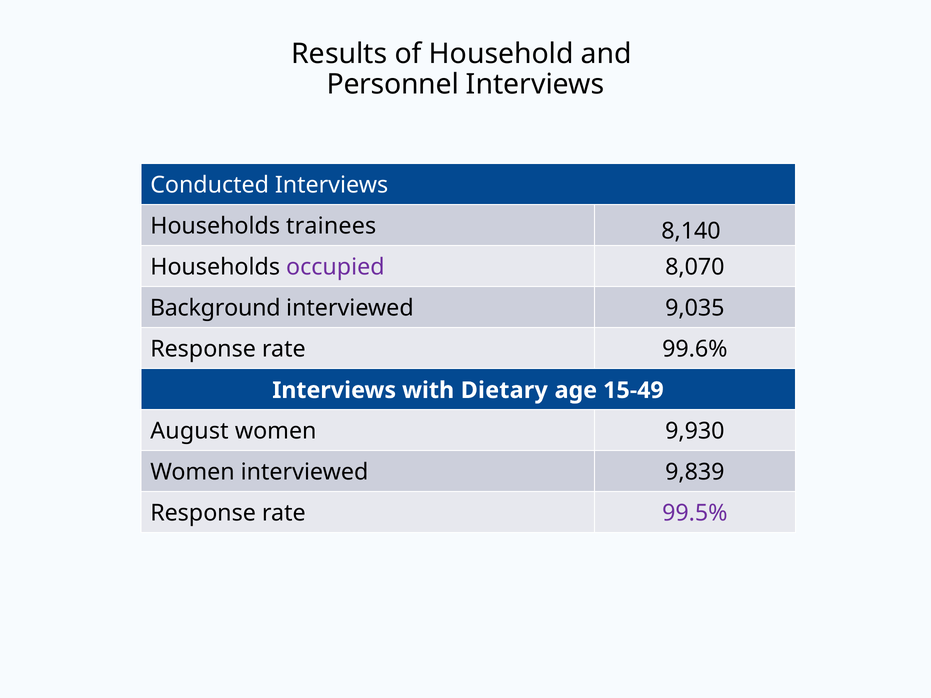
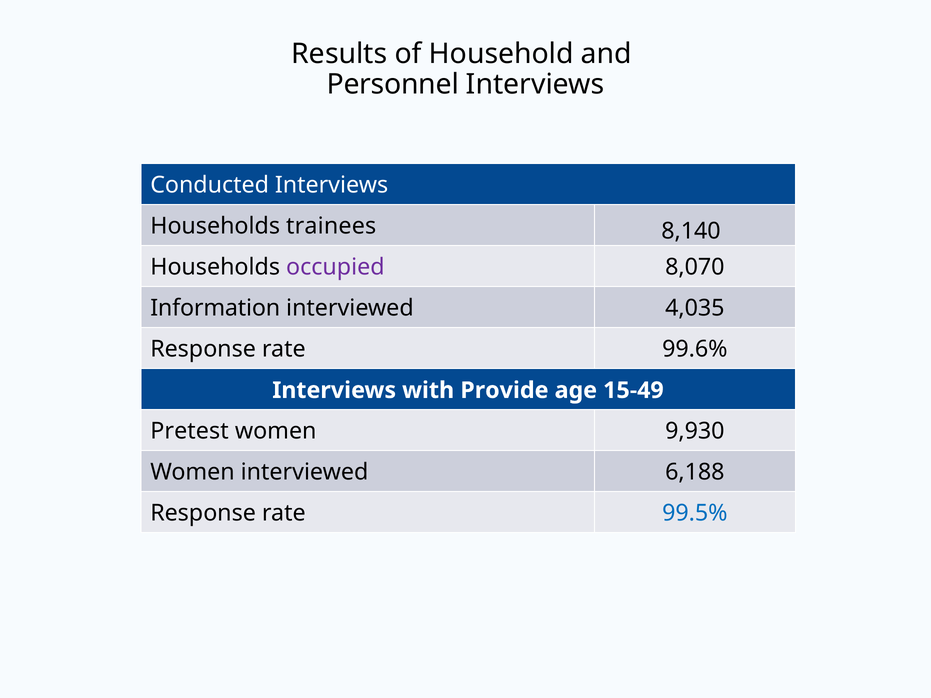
Background: Background -> Information (215, 308)
9,035: 9,035 -> 4,035 (695, 308)
Dietary: Dietary -> Provide (504, 390)
August: August -> Pretest (189, 431)
9,839: 9,839 -> 6,188 (695, 472)
99.5% colour: purple -> blue (695, 513)
